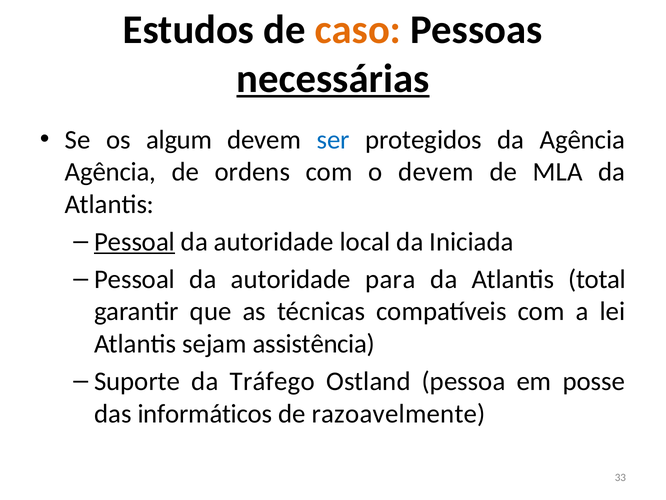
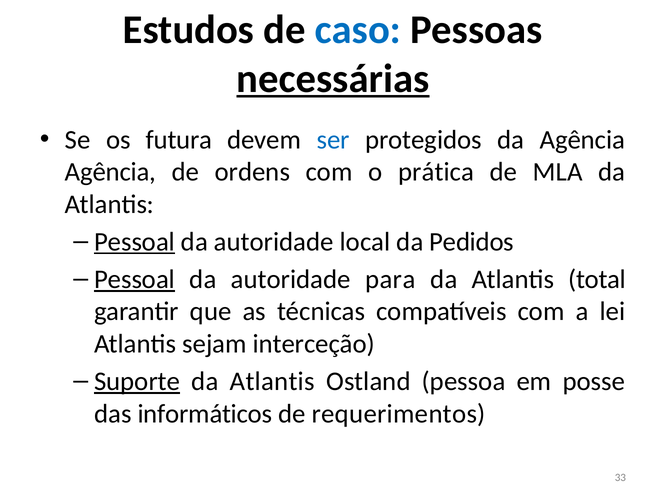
caso colour: orange -> blue (358, 30)
algum: algum -> futura (179, 140)
o devem: devem -> prática (436, 172)
Iniciada: Iniciada -> Pedidos (472, 242)
Pessoal underline: none -> present (135, 279)
assistência: assistência -> interceção (314, 344)
Suporte underline: none -> present (137, 381)
Tráfego: Tráfego -> Atlantis (272, 381)
razoavelmente: razoavelmente -> requerimentos (399, 413)
